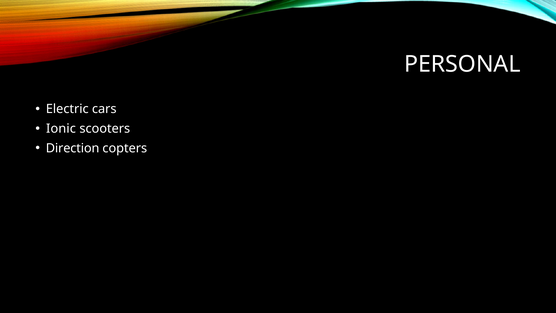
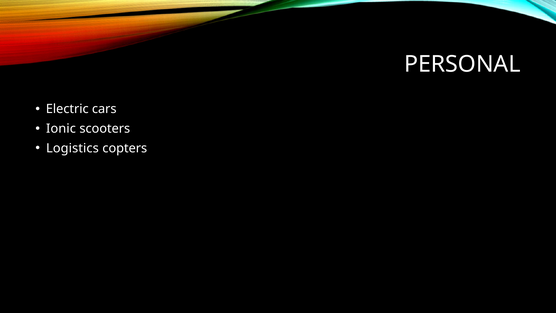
Direction: Direction -> Logistics (72, 148)
